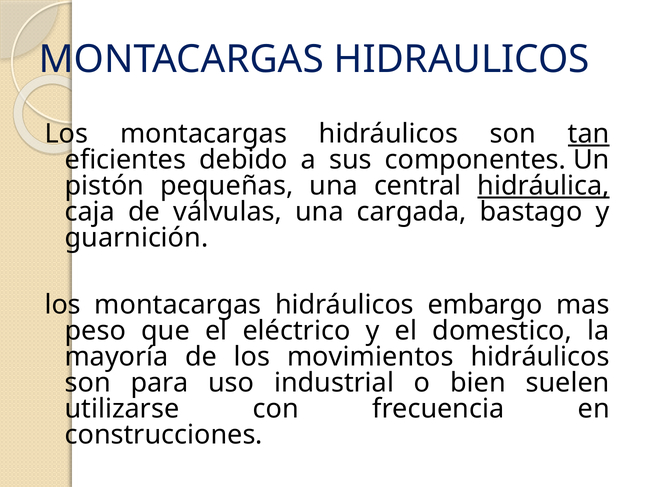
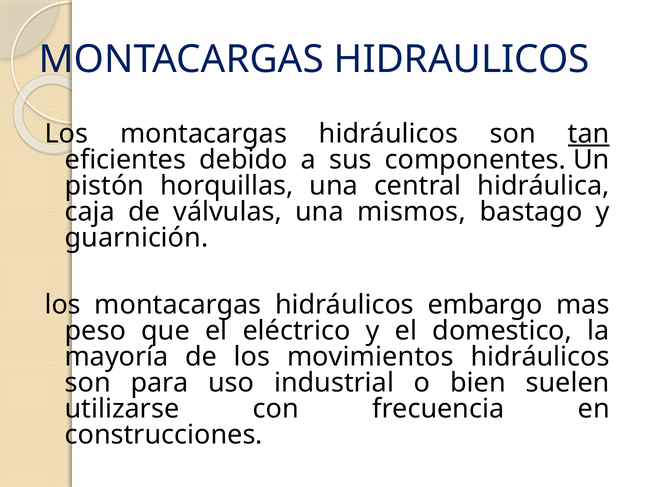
pequeñas: pequeñas -> horquillas (227, 186)
hidráulica underline: present -> none (544, 186)
cargada: cargada -> mismos (412, 212)
